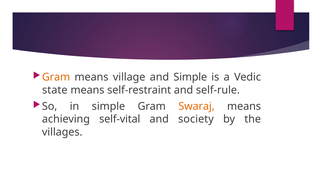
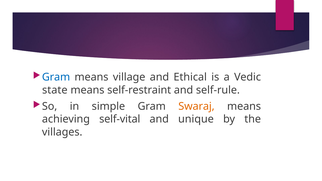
Gram colour: orange -> blue (56, 77)
and Simple: Simple -> Ethical (190, 77)
society: society -> unique (196, 119)
